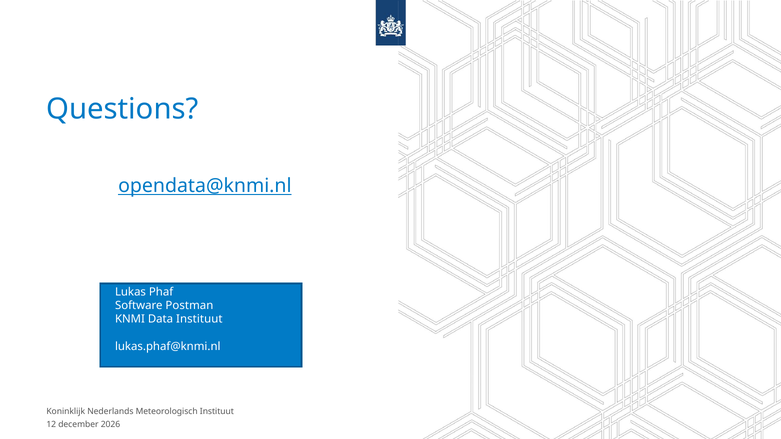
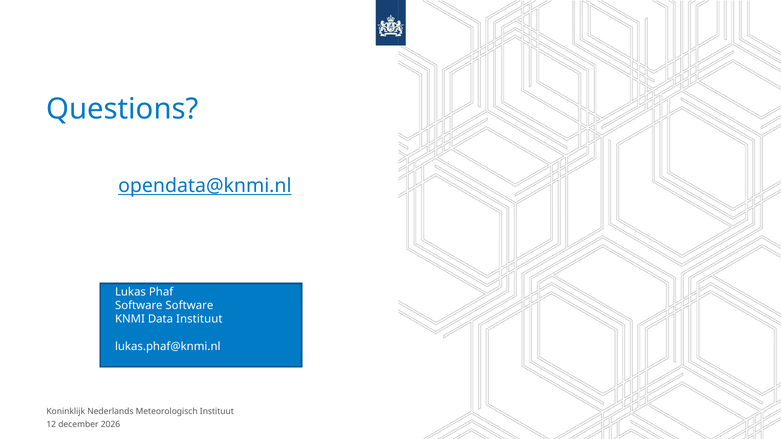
Software Postman: Postman -> Software (189, 306)
